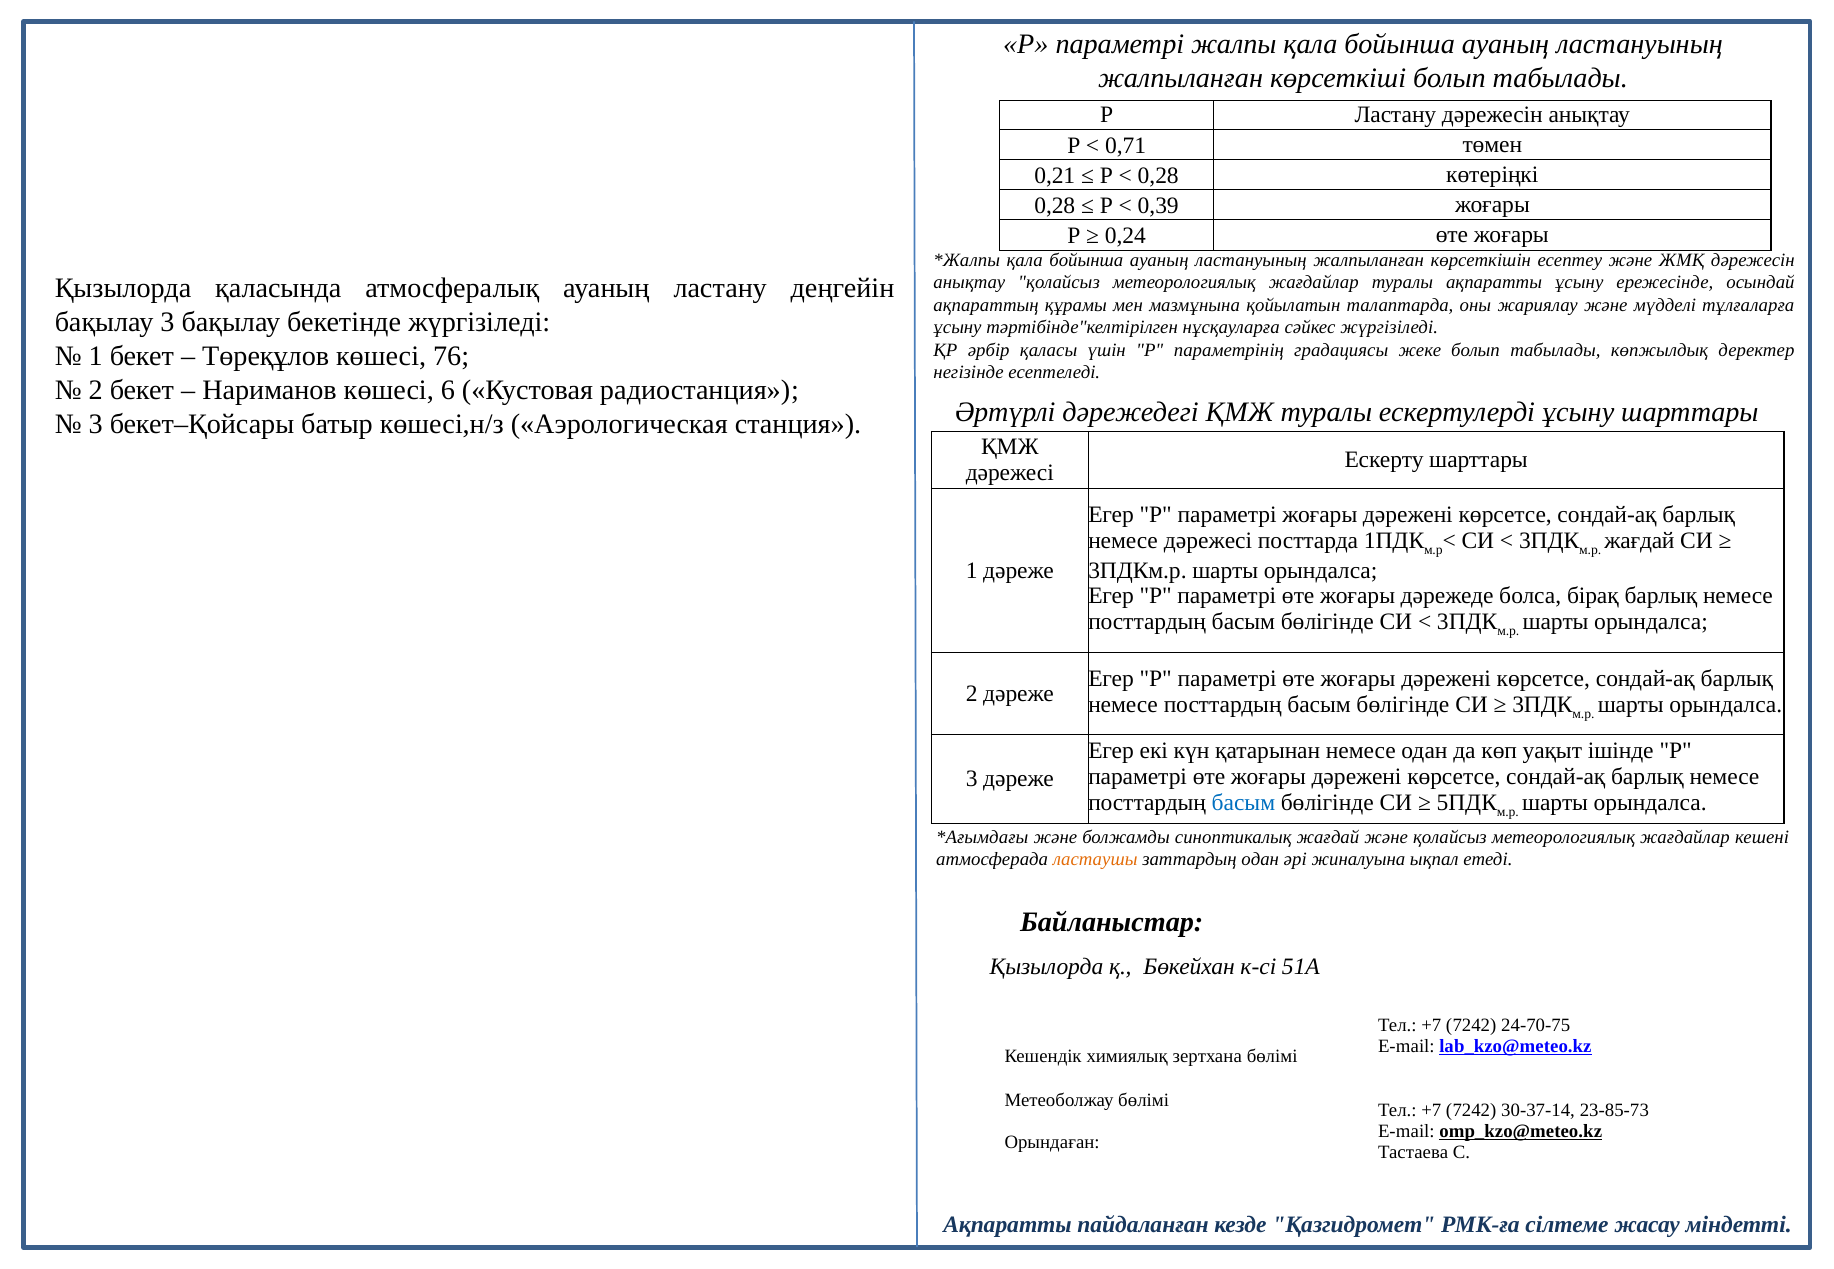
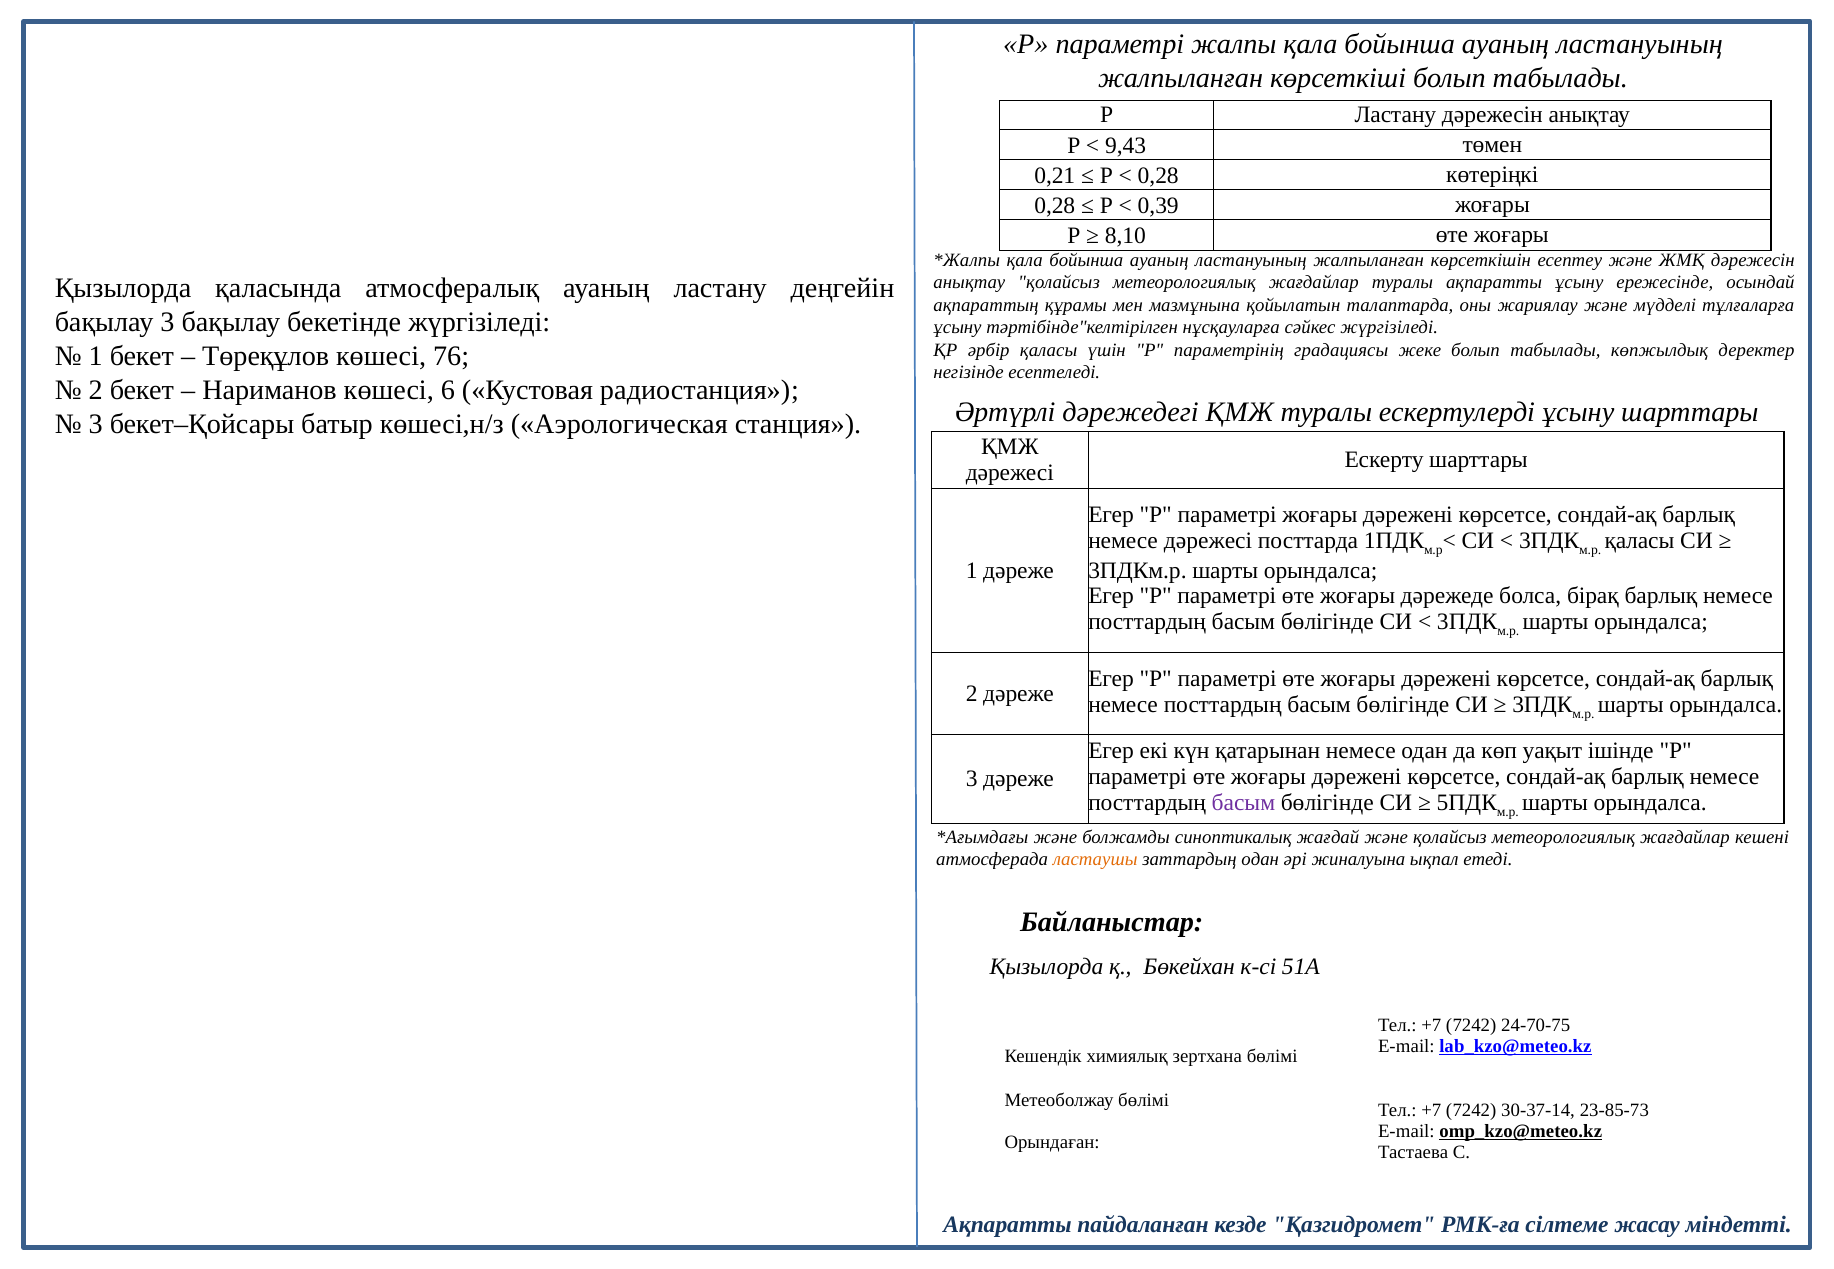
0,71: 0,71 -> 9,43 (1126, 145)
0,24: 0,24 -> 8,10 (1125, 236)
жағдай: жағдай -> қаласы (1639, 541)
басым colour: blue -> purple (1243, 803)
